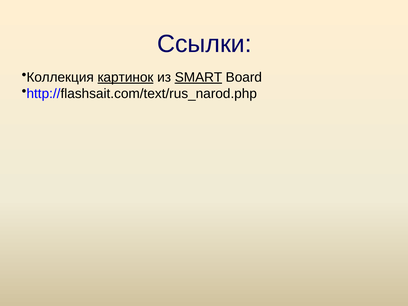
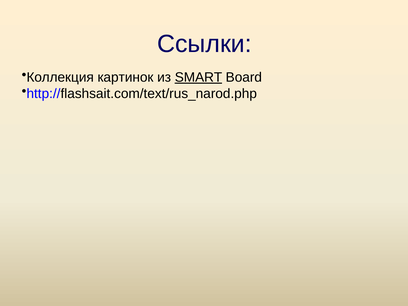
картинок underline: present -> none (125, 77)
